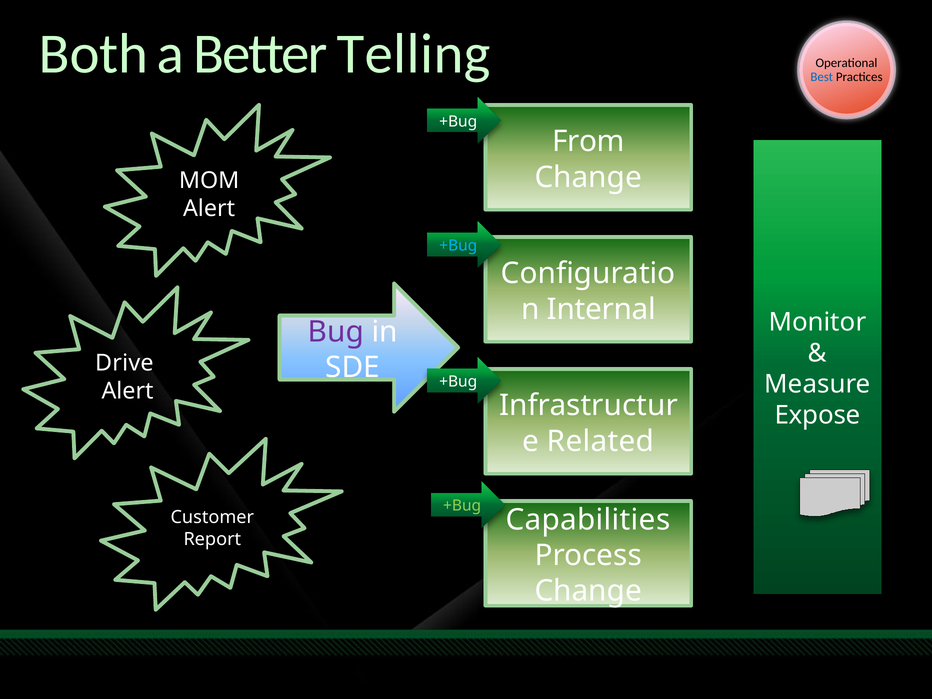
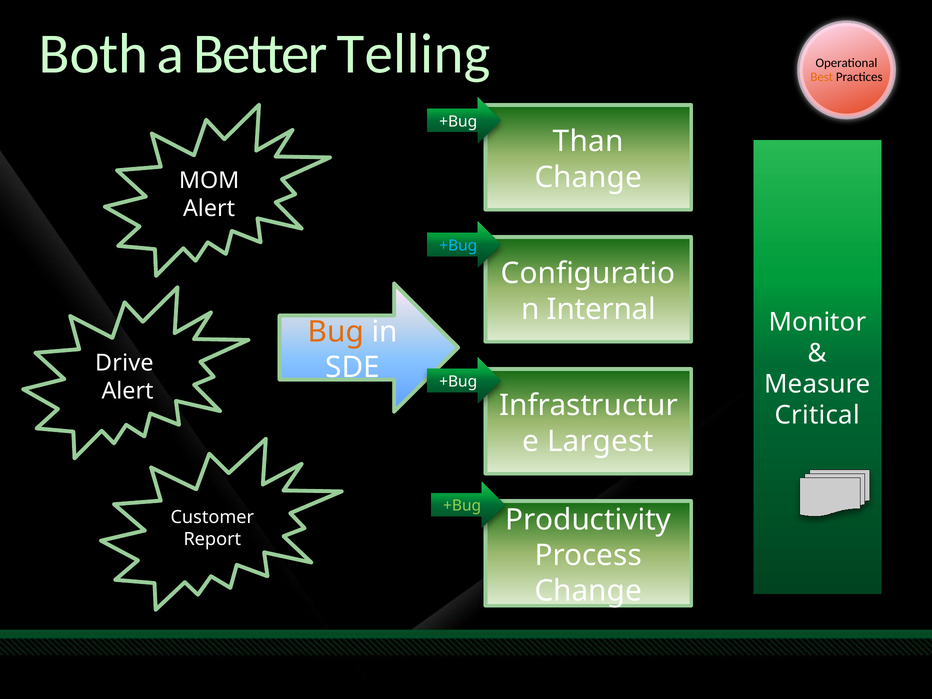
Best colour: blue -> orange (822, 77)
From: From -> Than (588, 142)
Bug colour: purple -> orange (336, 332)
Expose: Expose -> Critical (817, 415)
Related: Related -> Largest (600, 441)
Capabilities: Capabilities -> Productivity (588, 520)
